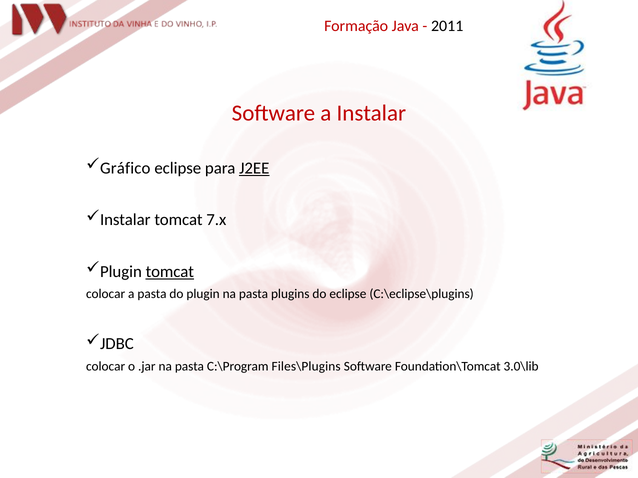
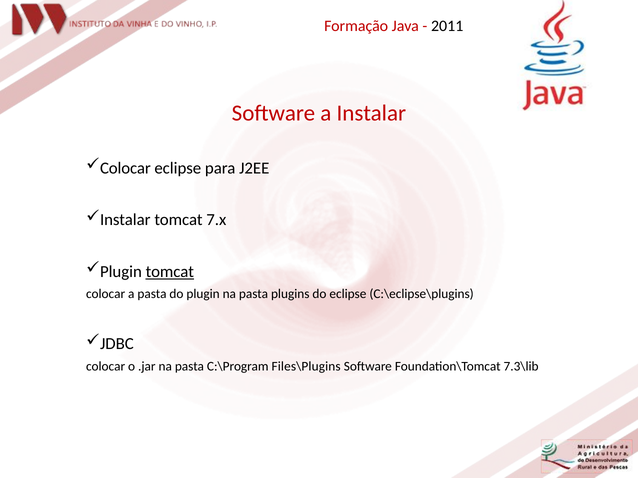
Gráfico: Gráfico -> Colocar (125, 168)
J2EE underline: present -> none (254, 168)
3.0\lib: 3.0\lib -> 7.3\lib (521, 367)
